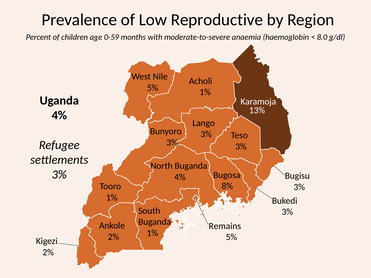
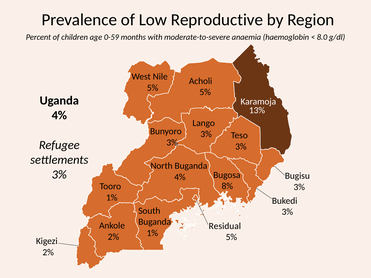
1%: 1% -> 5% (205, 92)
Remains: Remains -> Residual (225, 226)
